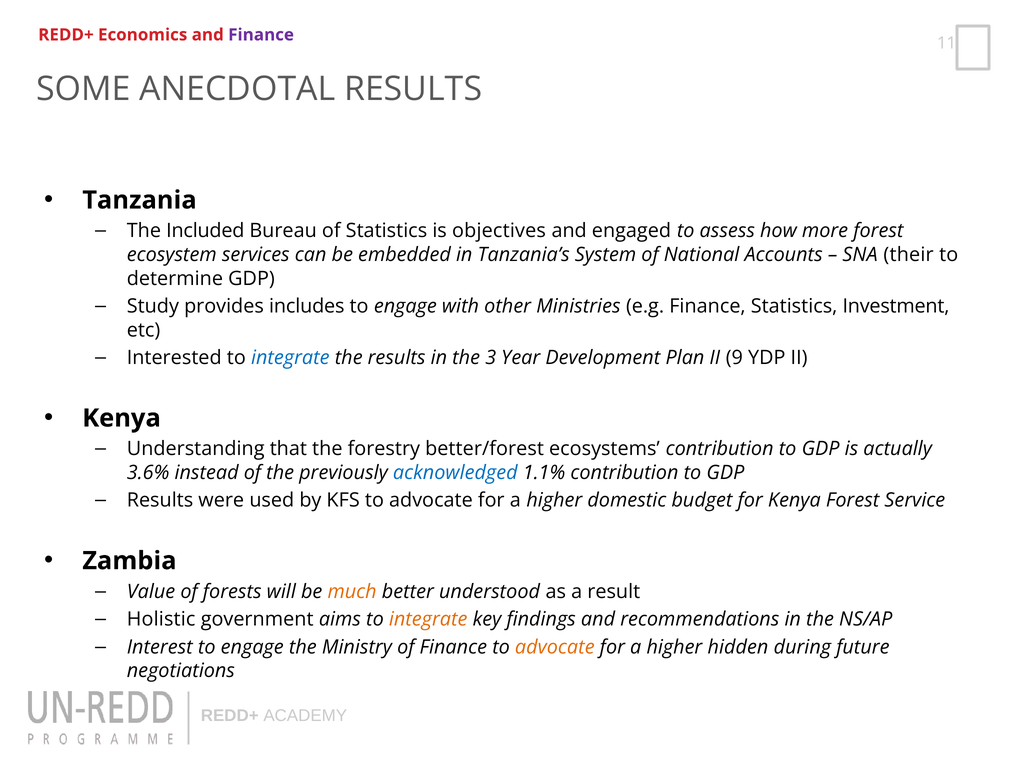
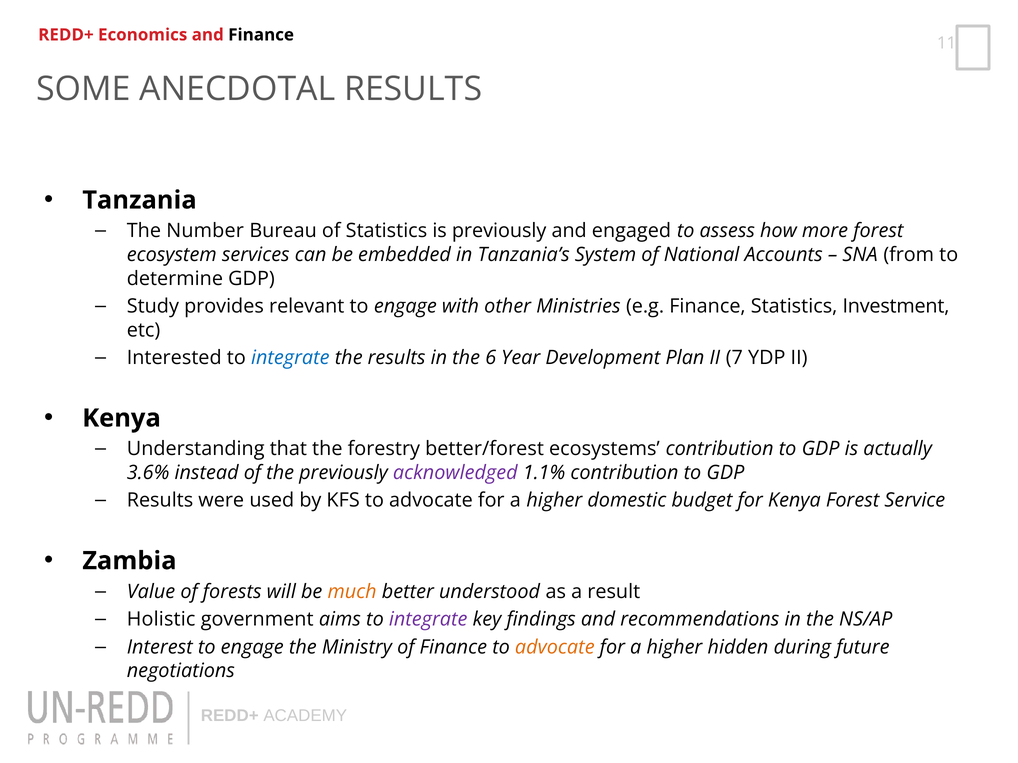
Finance colour: purple -> black (261, 35)
Included: Included -> Number (205, 231)
is objectives: objectives -> previously (499, 231)
their: their -> from (909, 255)
includes: includes -> relevant (307, 306)
3: 3 -> 6 (491, 358)
9: 9 -> 7 (734, 358)
acknowledged colour: blue -> purple (455, 473)
integrate colour: orange -> purple (428, 620)
